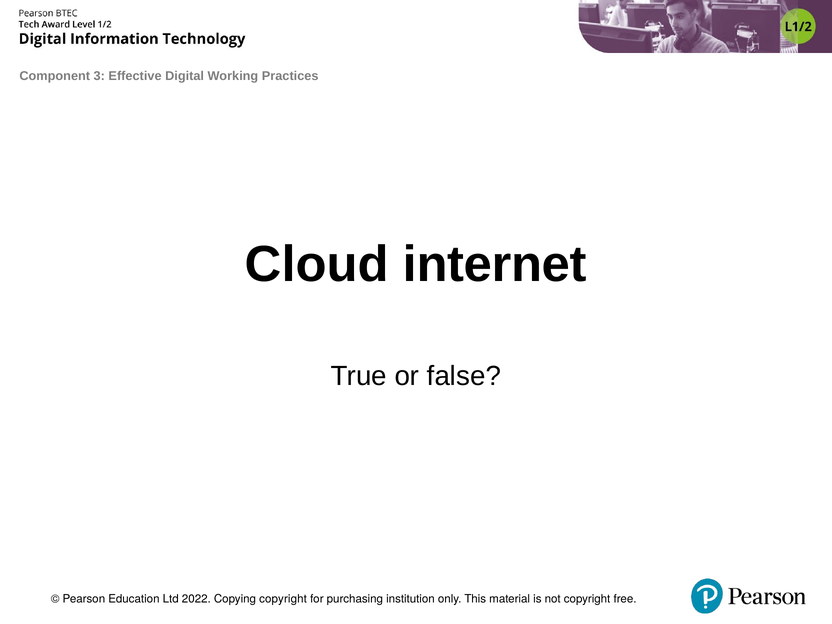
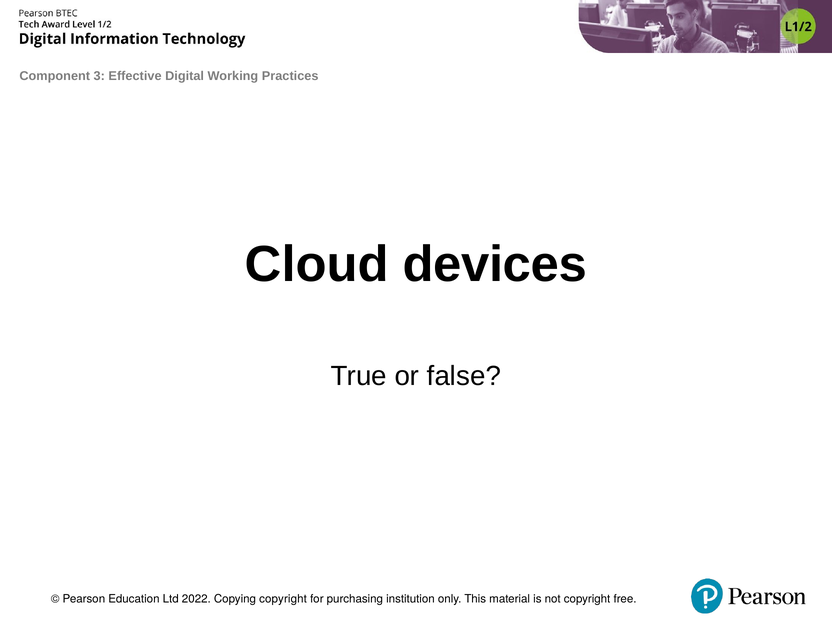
internet: internet -> devices (495, 264)
